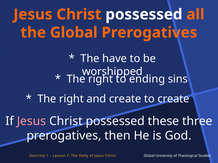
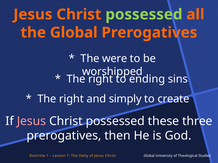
possessed colour: white -> light green (144, 14)
have: have -> were (115, 59)
and create: create -> simply (125, 99)
